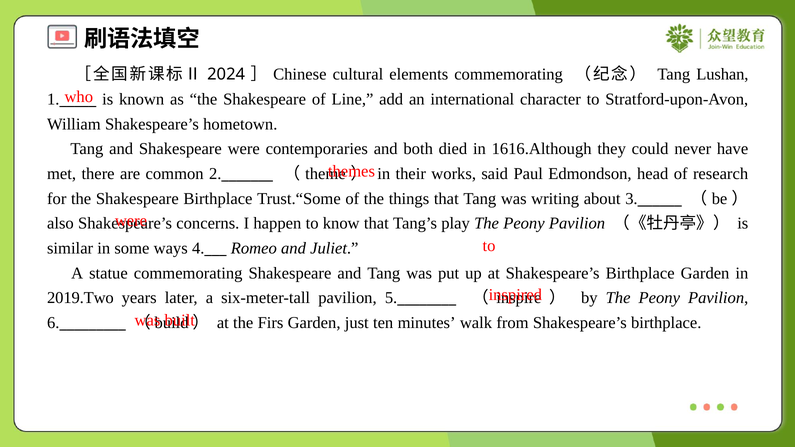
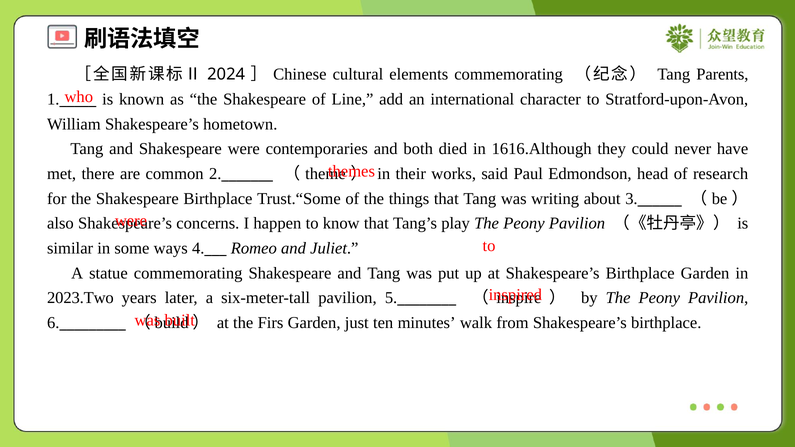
Lushan: Lushan -> Parents (722, 74)
2019.Two: 2019.Two -> 2023.Two (80, 298)
